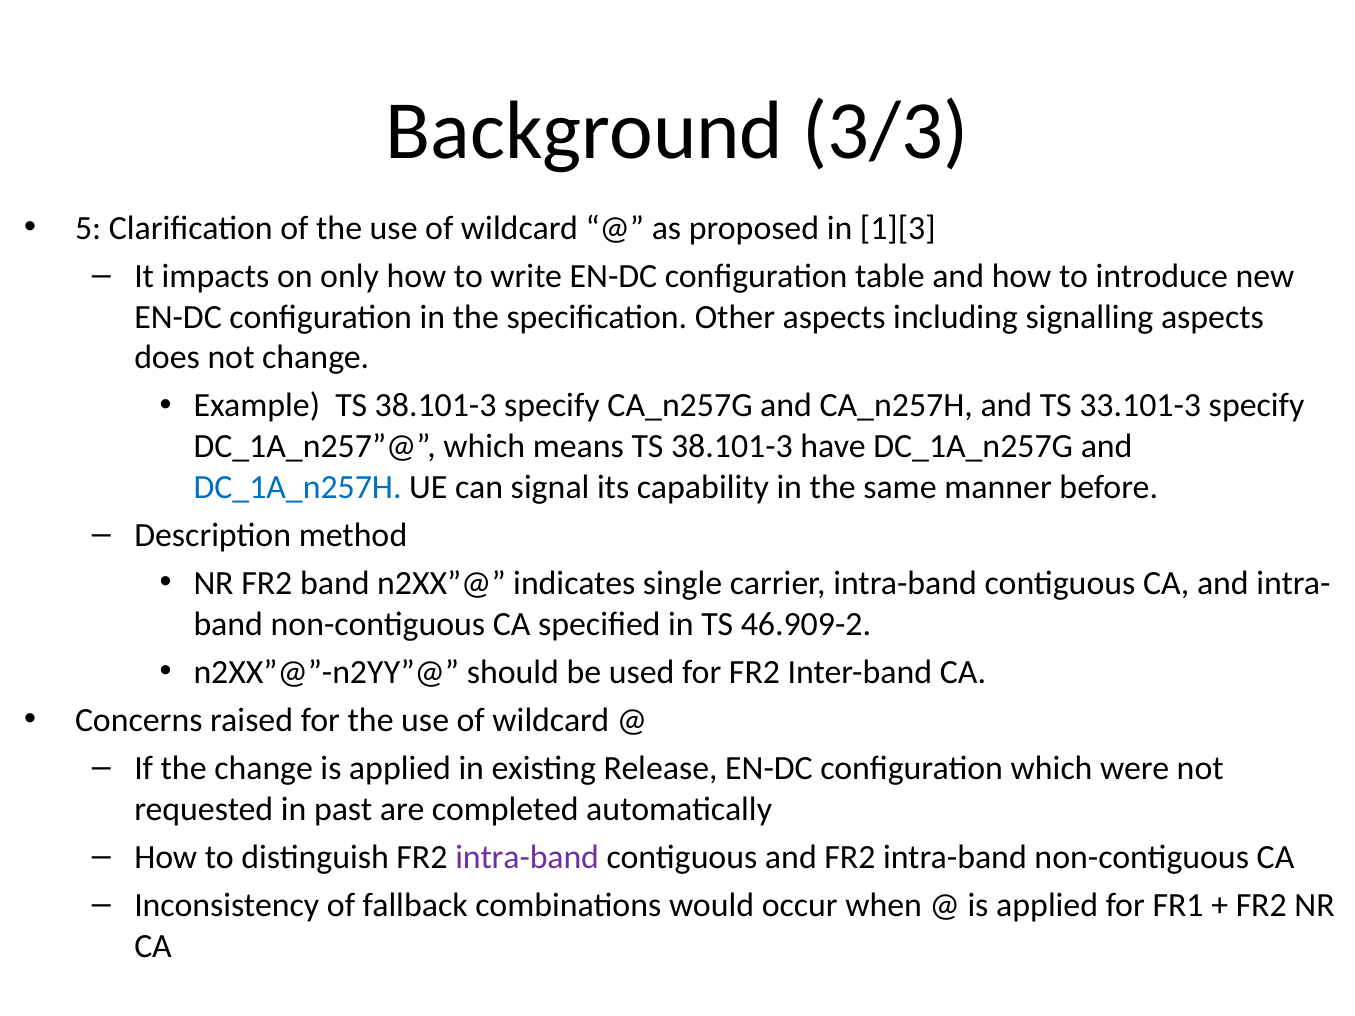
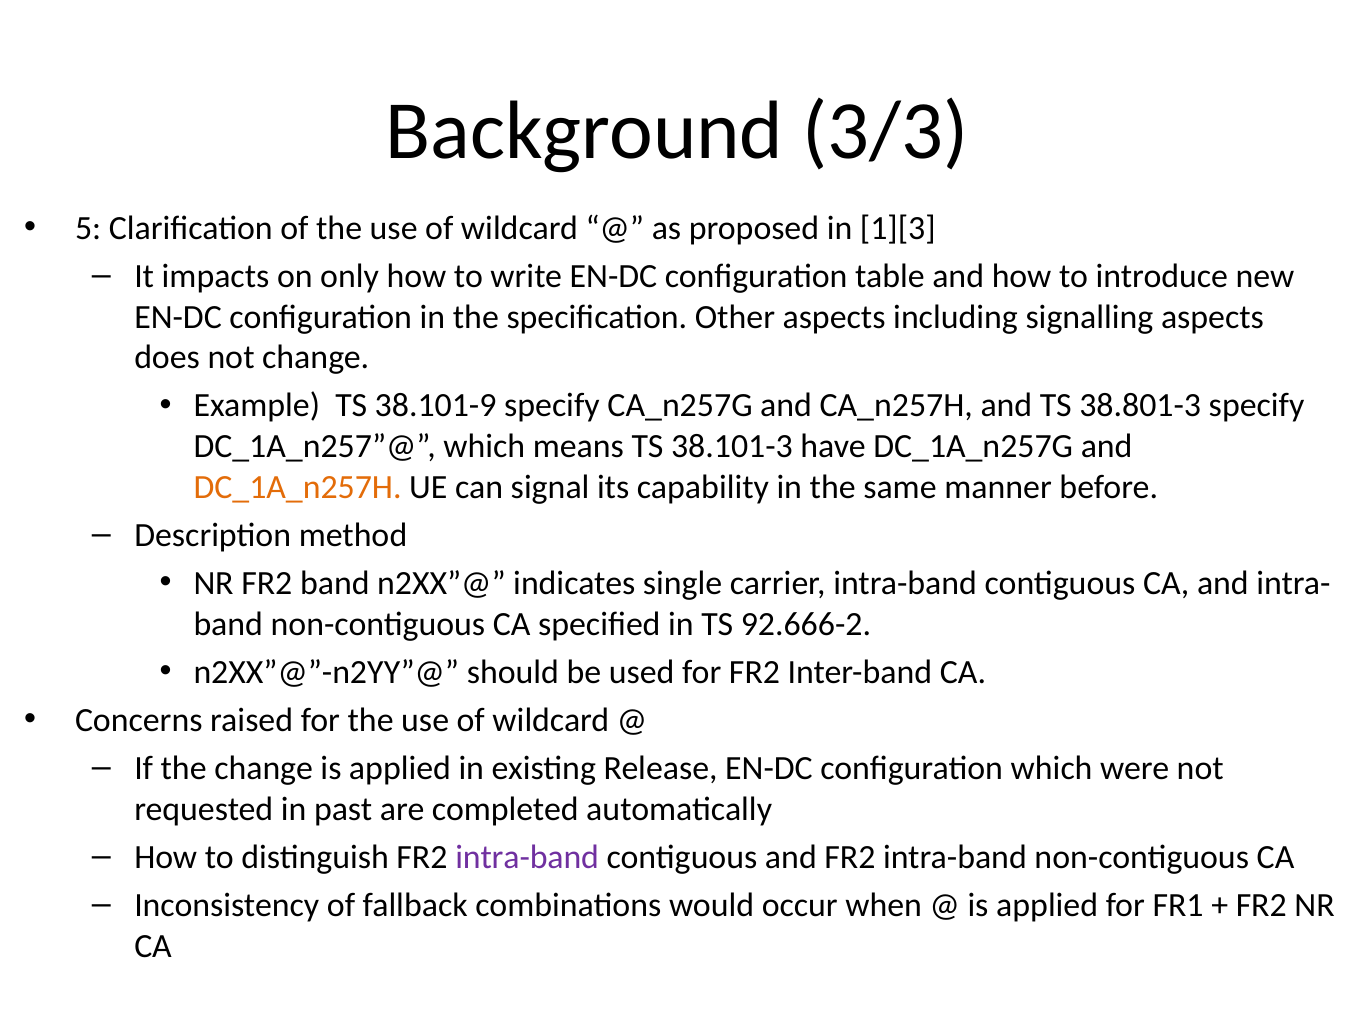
Example TS 38.101-3: 38.101-3 -> 38.101-9 (436, 406)
33.101-3: 33.101-3 -> 38.801-3 (1140, 406)
DC_1A_n257H colour: blue -> orange (298, 487)
46.909-2: 46.909-2 -> 92.666-2 (806, 624)
